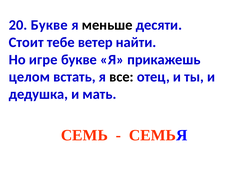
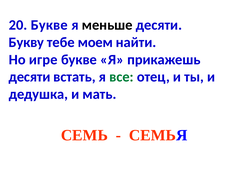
Стоит: Стоит -> Букву (26, 42)
ветер: ветер -> моем (95, 42)
целом: целом -> десяти (29, 77)
все colour: black -> green (121, 77)
